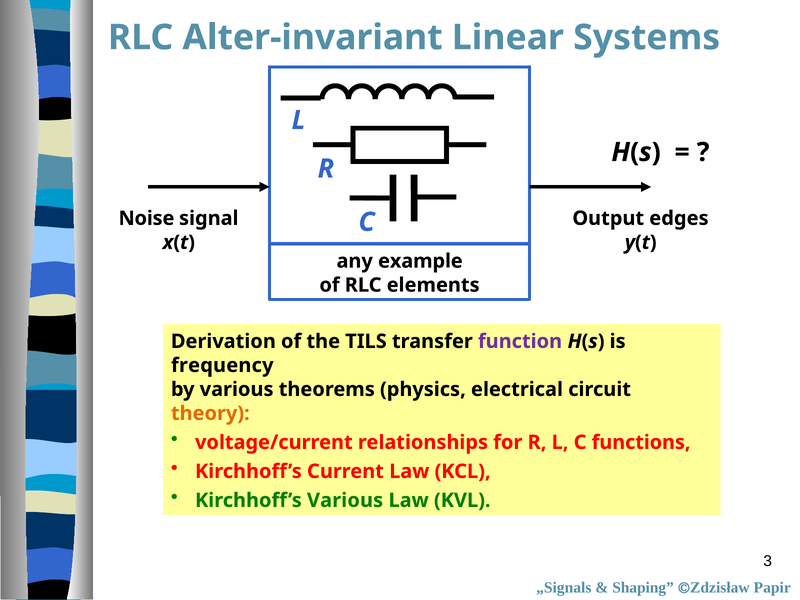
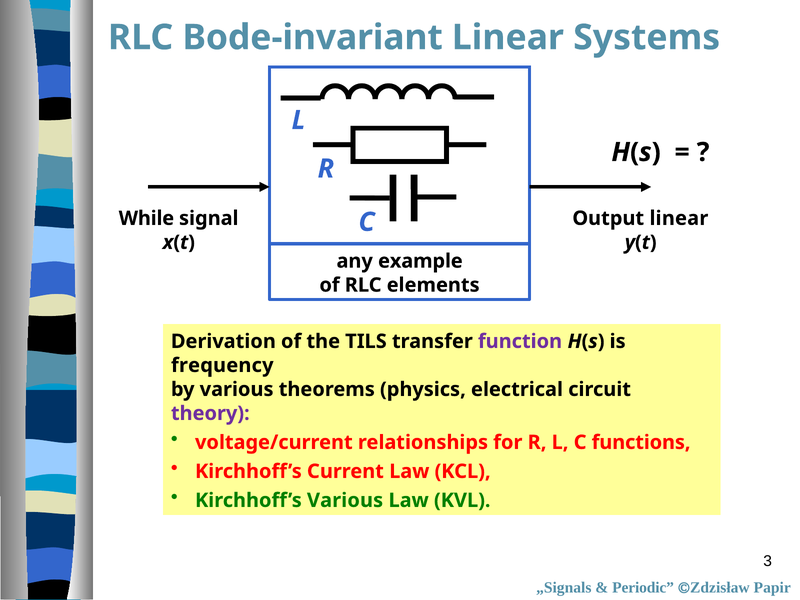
Alter-invariant: Alter-invariant -> Bode-invariant (313, 37)
Noise: Noise -> While (146, 218)
Output edges: edges -> linear (679, 218)
theory colour: orange -> purple (210, 413)
Shaping: Shaping -> Periodic (643, 588)
